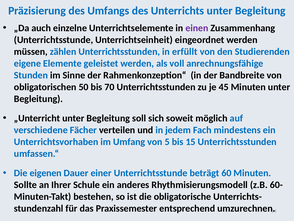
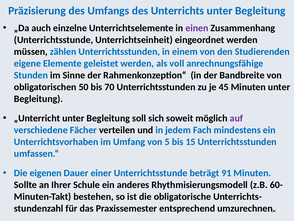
erfüllt: erfüllt -> einem (185, 52)
auf colour: blue -> purple (236, 118)
60: 60 -> 91 (226, 173)
